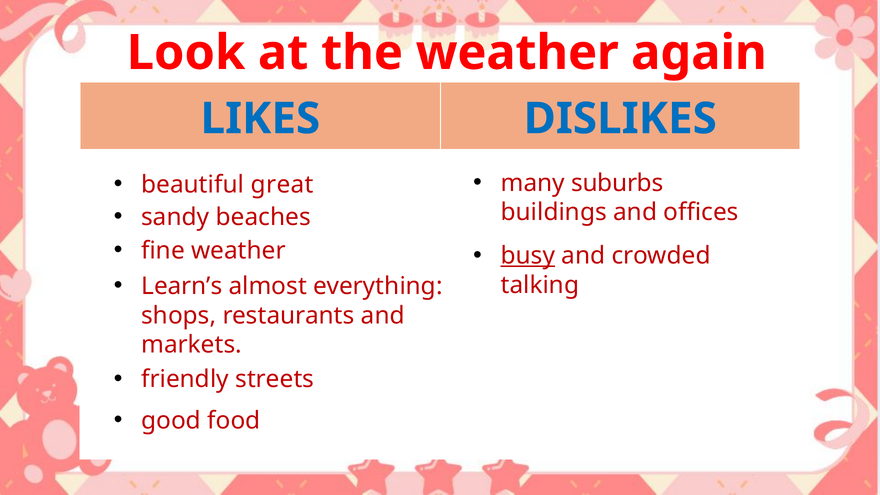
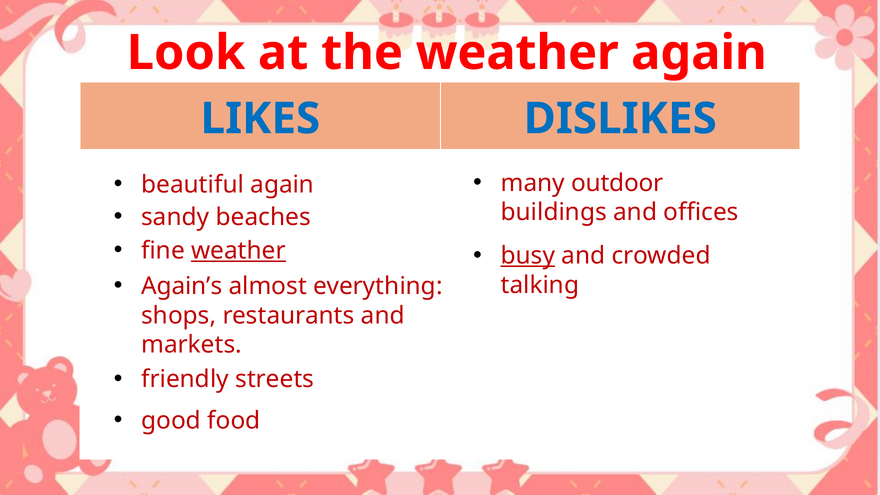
suburbs: suburbs -> outdoor (617, 183)
beautiful great: great -> again (282, 185)
weather underline: none -> present (239, 251)
Learn’s: Learn’s -> Again’s (182, 286)
